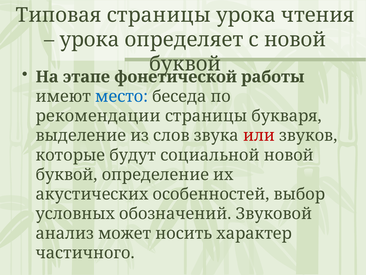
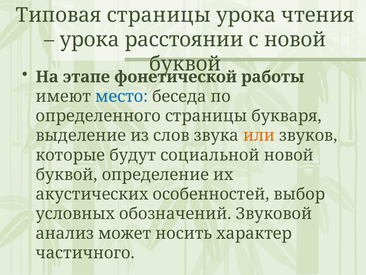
определяет: определяет -> расстоянии (184, 40)
рекомендации: рекомендации -> определенного (98, 116)
или colour: red -> orange (259, 135)
